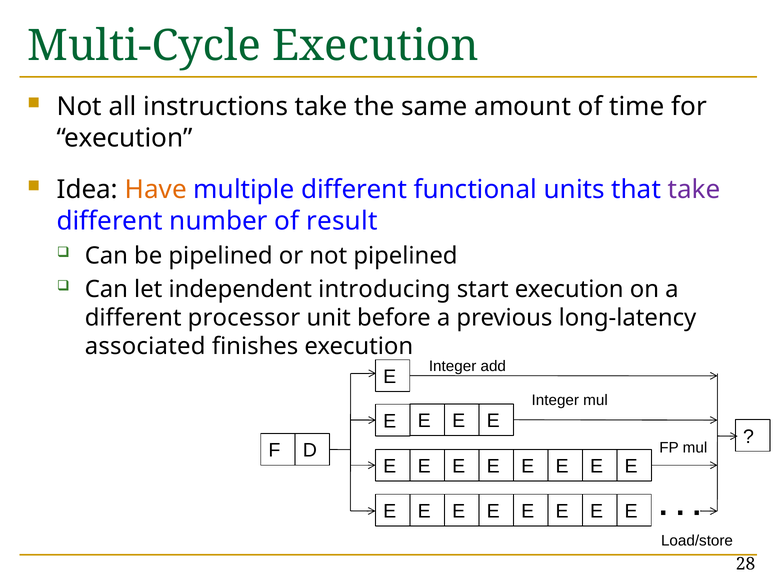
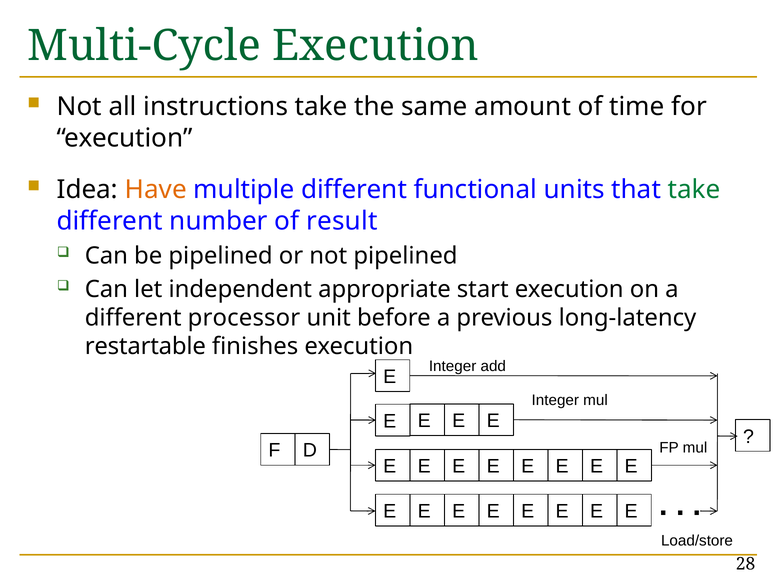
take colour: purple -> green (694, 190)
introducing: introducing -> appropriate (384, 289)
associated: associated -> restartable (145, 347)
